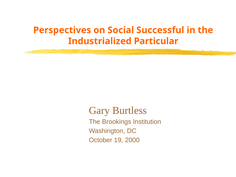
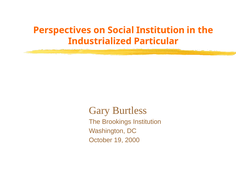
Social Successful: Successful -> Institution (160, 30)
